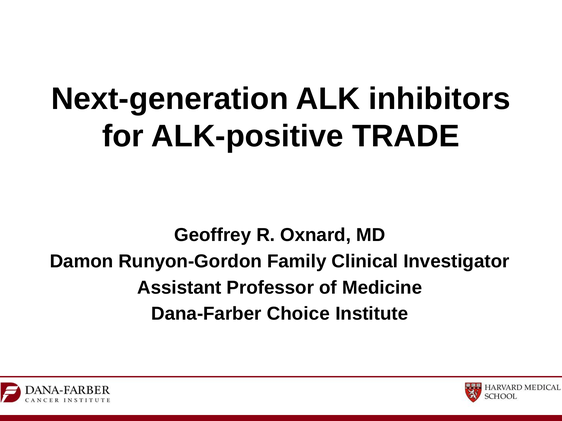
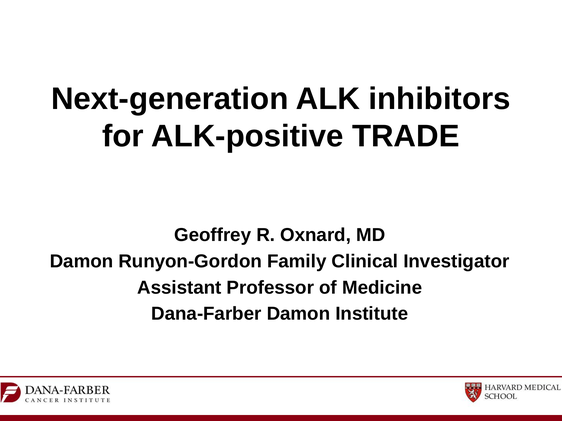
Dana-Farber Choice: Choice -> Damon (298, 314)
